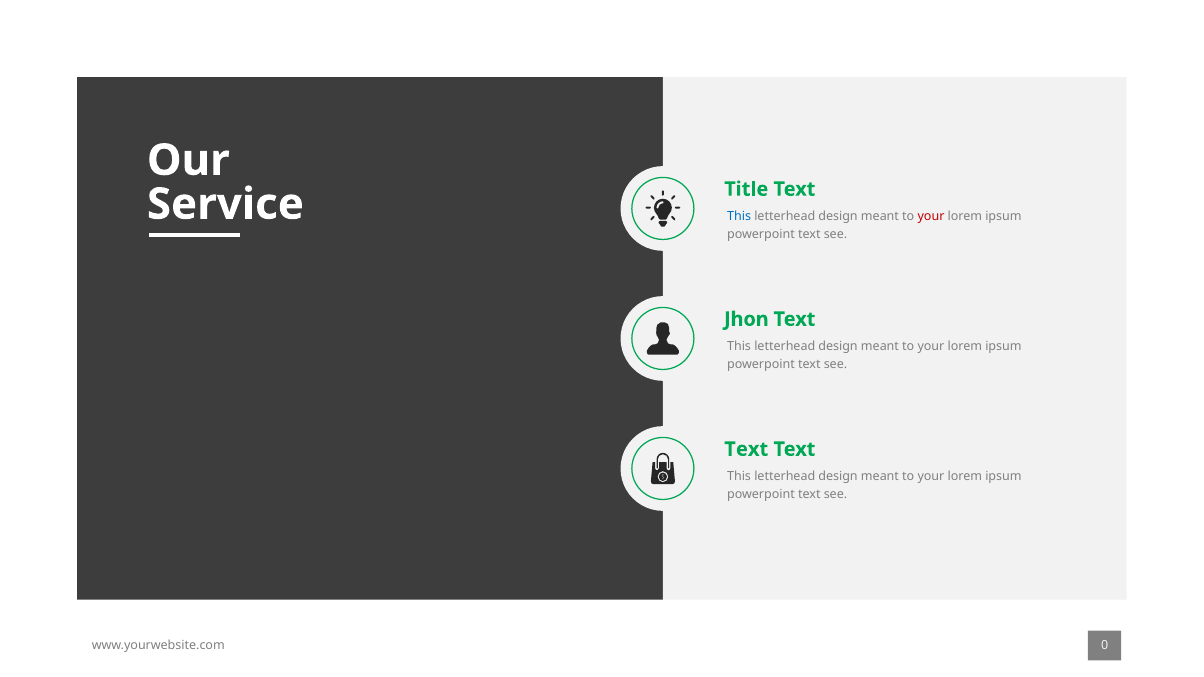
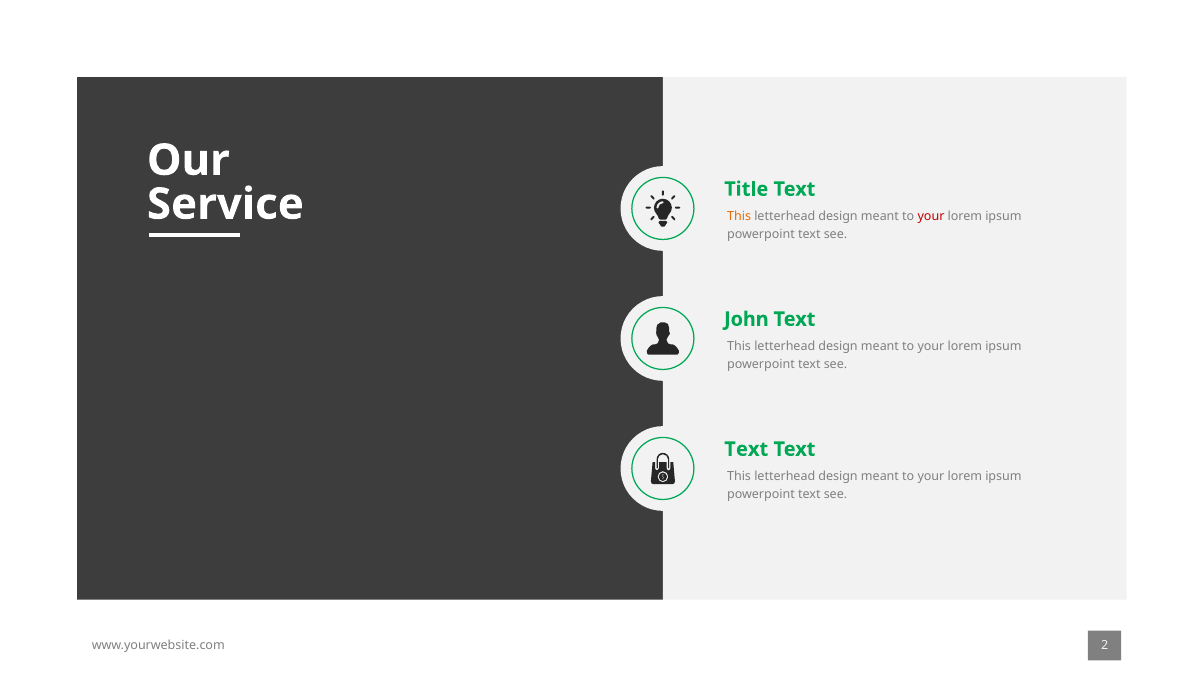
This colour: blue -> orange (739, 217)
Jhon: Jhon -> John (746, 319)
0: 0 -> 2 (1105, 646)
